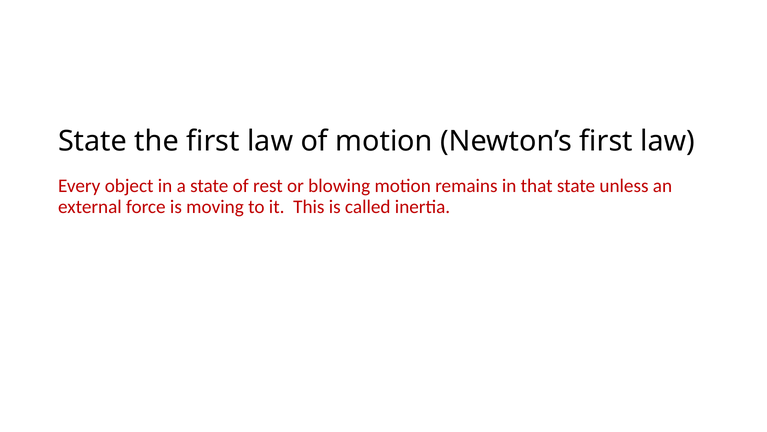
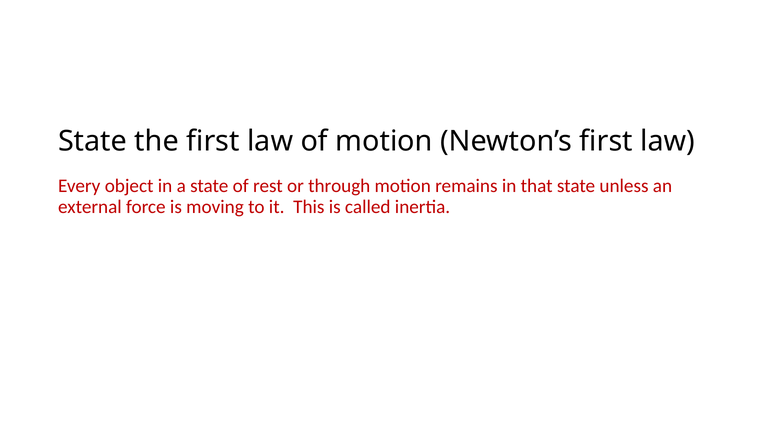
blowing: blowing -> through (339, 186)
